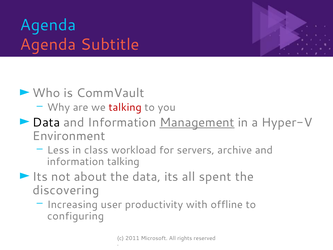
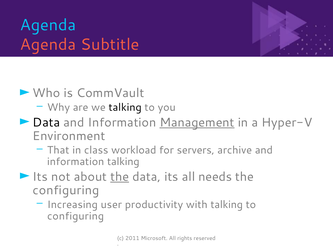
talking colour: red -> black (125, 107)
Less: Less -> That (58, 150)
the underline: none -> present (120, 177)
spent: spent -> needs (215, 177)
discovering: discovering -> configuring (66, 190)
with offline: offline -> talking (227, 204)
